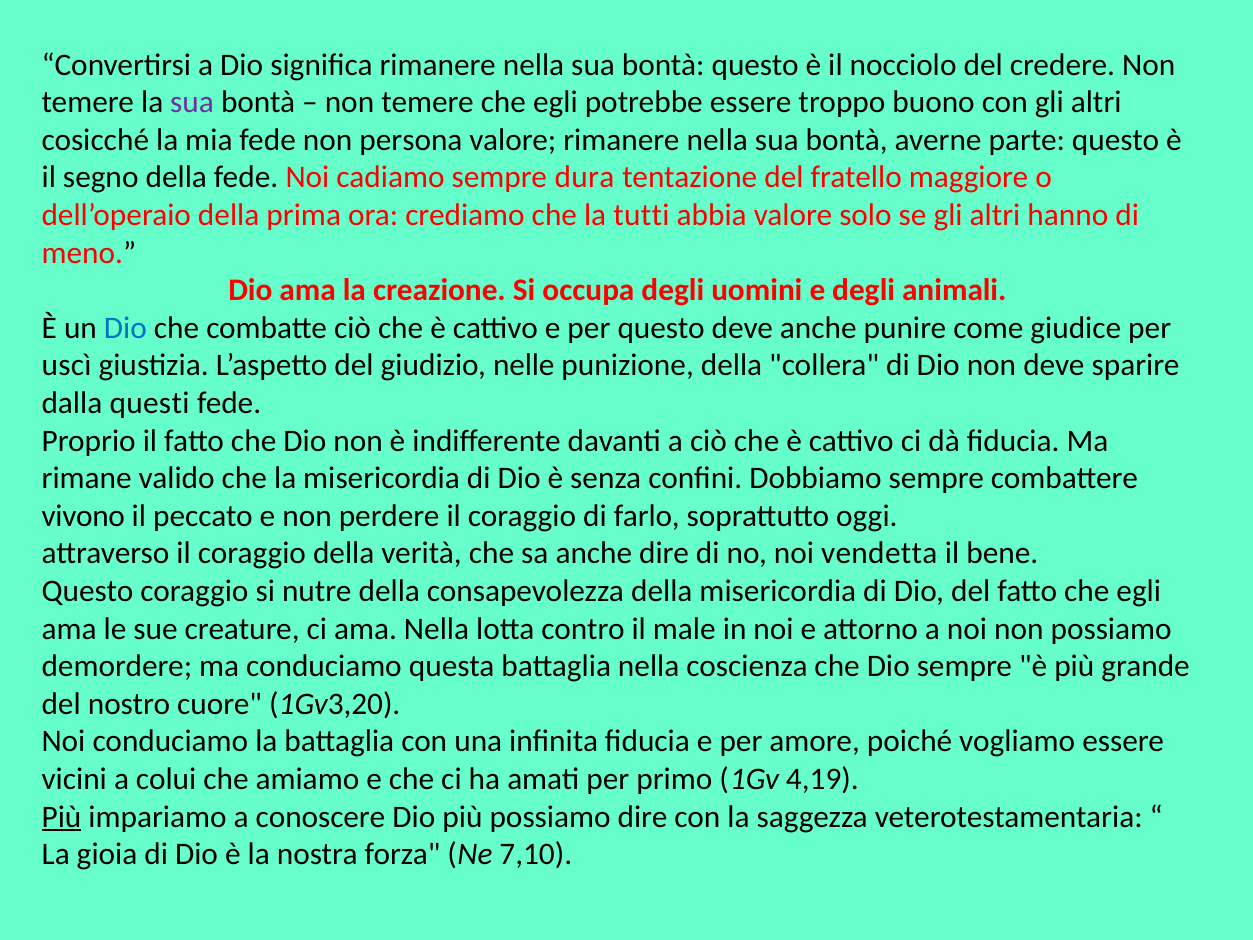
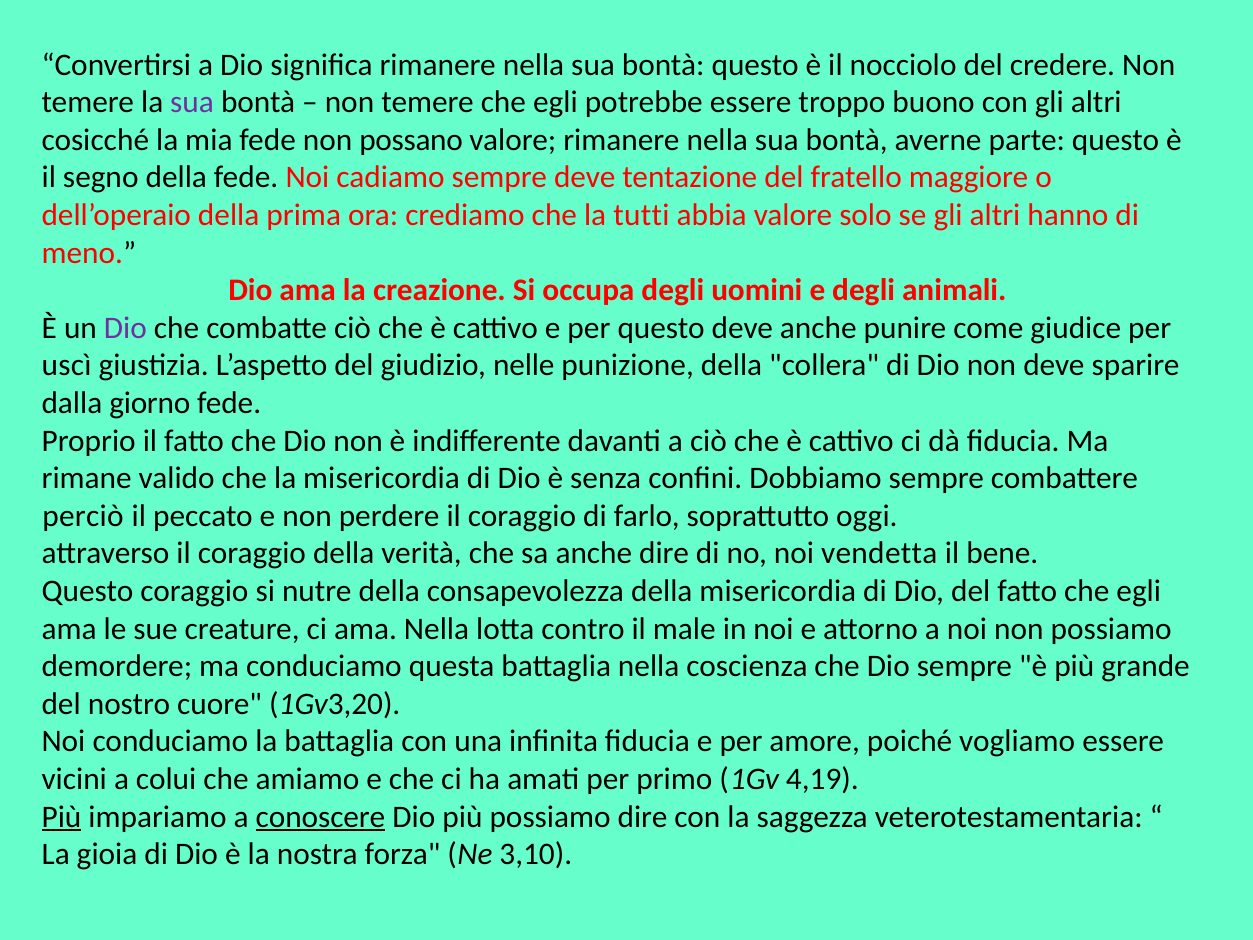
persona: persona -> possano (411, 140)
sempre dura: dura -> deve (585, 177)
Dio colour: blue -> purple (125, 328)
questi: questi -> giorno (150, 403)
vivono: vivono -> perciò (83, 516)
conoscere underline: none -> present (320, 816)
7,10: 7,10 -> 3,10 (536, 854)
